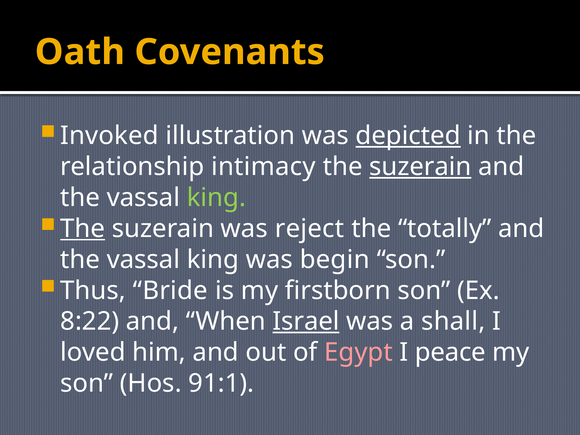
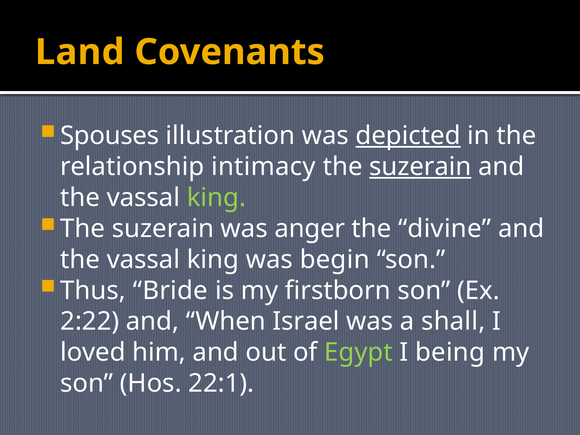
Oath: Oath -> Land (80, 52)
Invoked: Invoked -> Spouses (110, 136)
The underline: present -> none (83, 229)
reject: reject -> anger (310, 229)
totally: totally -> divine (445, 229)
8:22: 8:22 -> 2:22 (90, 321)
Israel underline: present -> none (306, 321)
Egypt colour: pink -> light green (359, 352)
peace: peace -> being (450, 352)
91:1: 91:1 -> 22:1 (221, 383)
